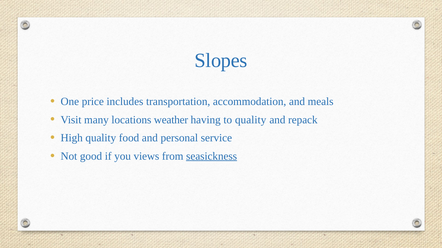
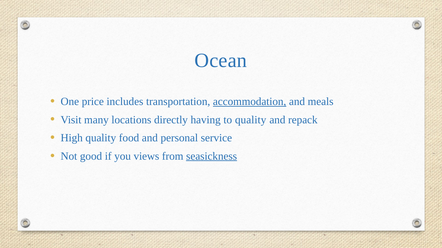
Slopes: Slopes -> Ocean (221, 61)
accommodation underline: none -> present (250, 102)
weather: weather -> directly (171, 120)
